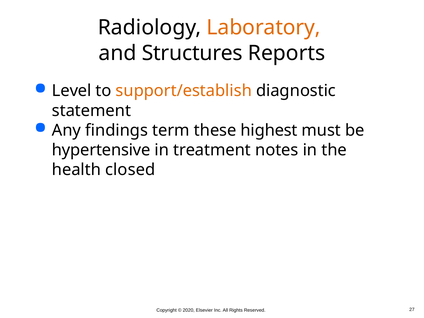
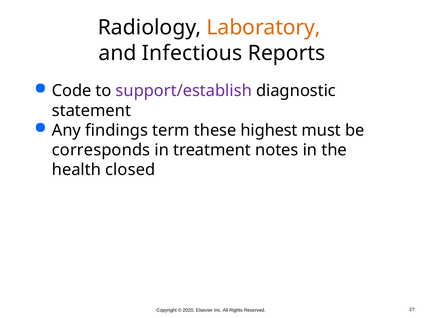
Structures: Structures -> Infectious (192, 53)
Level: Level -> Code (72, 91)
support/establish colour: orange -> purple (184, 91)
hypertensive: hypertensive -> corresponds (101, 150)
